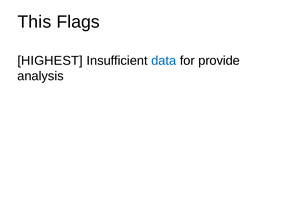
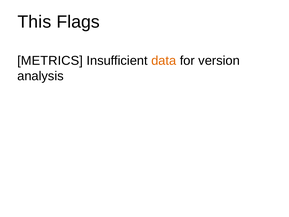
HIGHEST: HIGHEST -> METRICS (50, 61)
data colour: blue -> orange (164, 61)
provide: provide -> version (219, 61)
